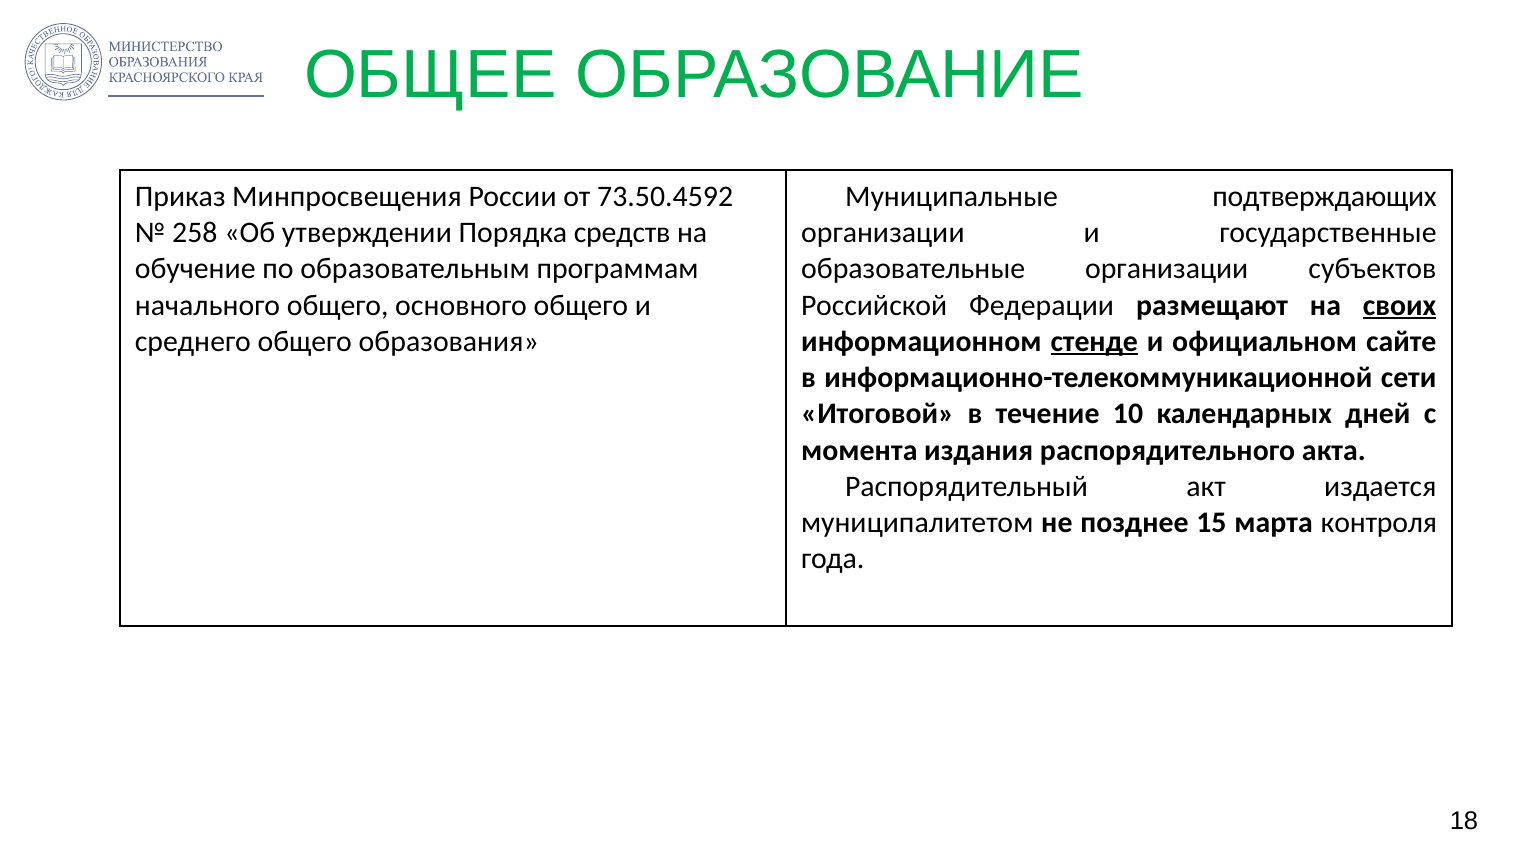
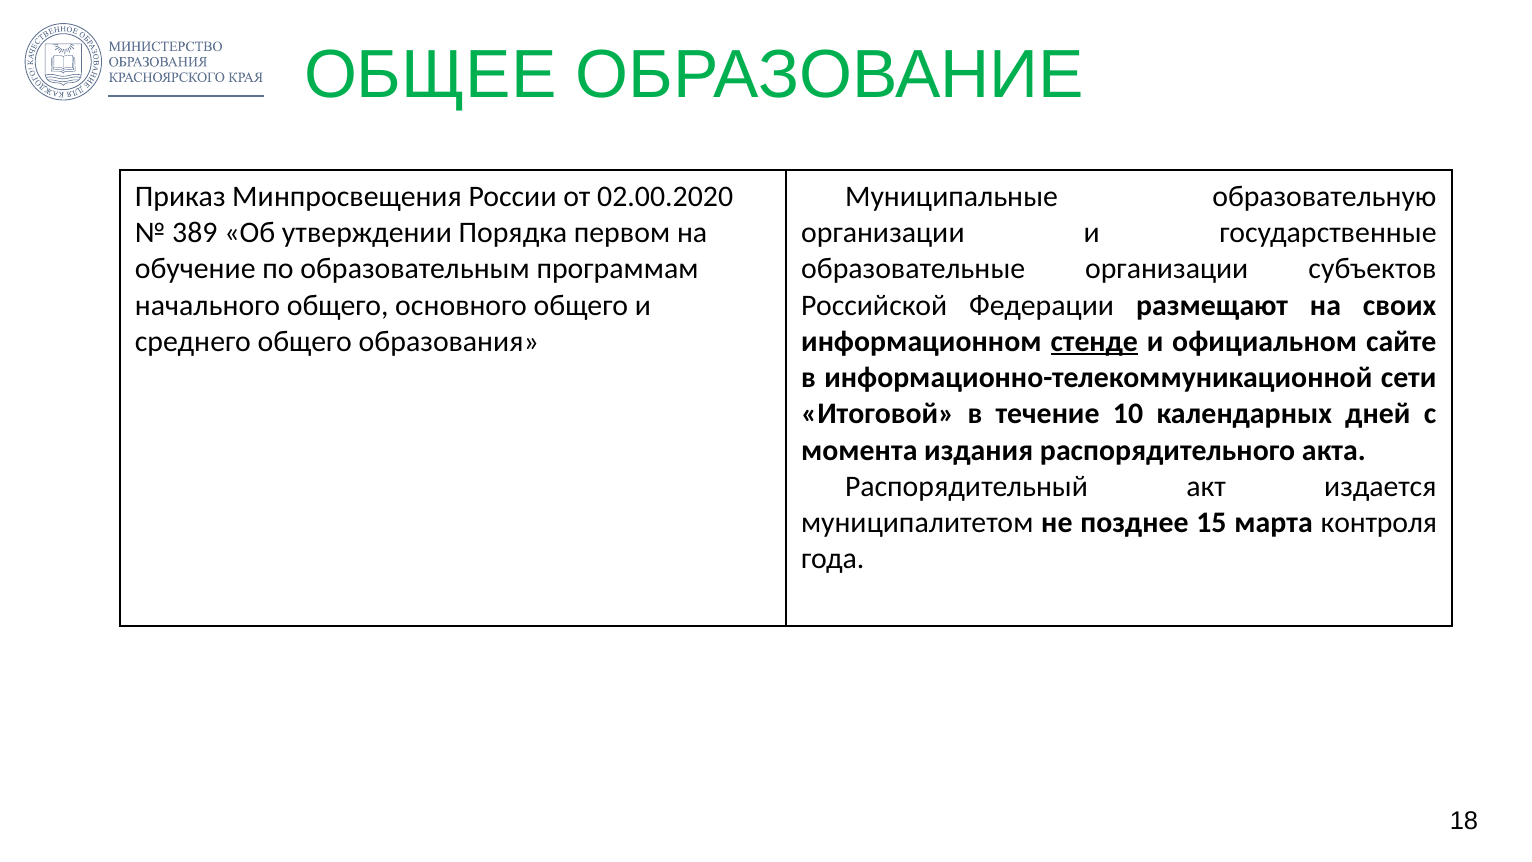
73.50.4592: 73.50.4592 -> 02.00.2020 (665, 196)
подтверждающих: подтверждающих -> образовательную (1324, 196)
258: 258 -> 389 (195, 233)
средств: средств -> первом (622, 233)
своих underline: present -> none (1400, 305)
